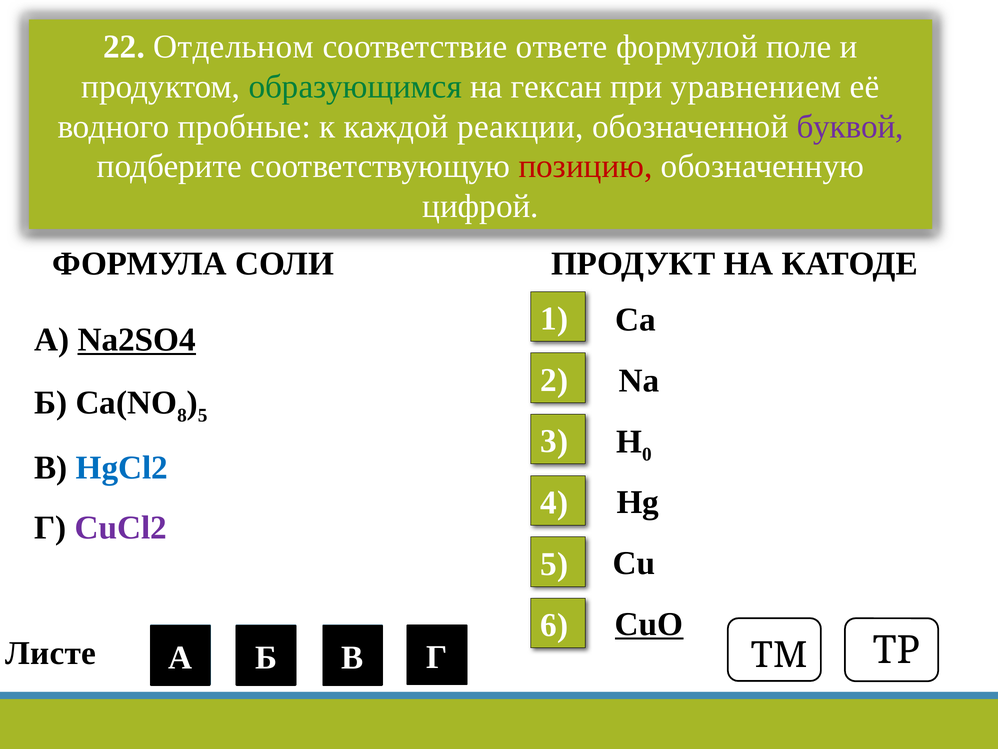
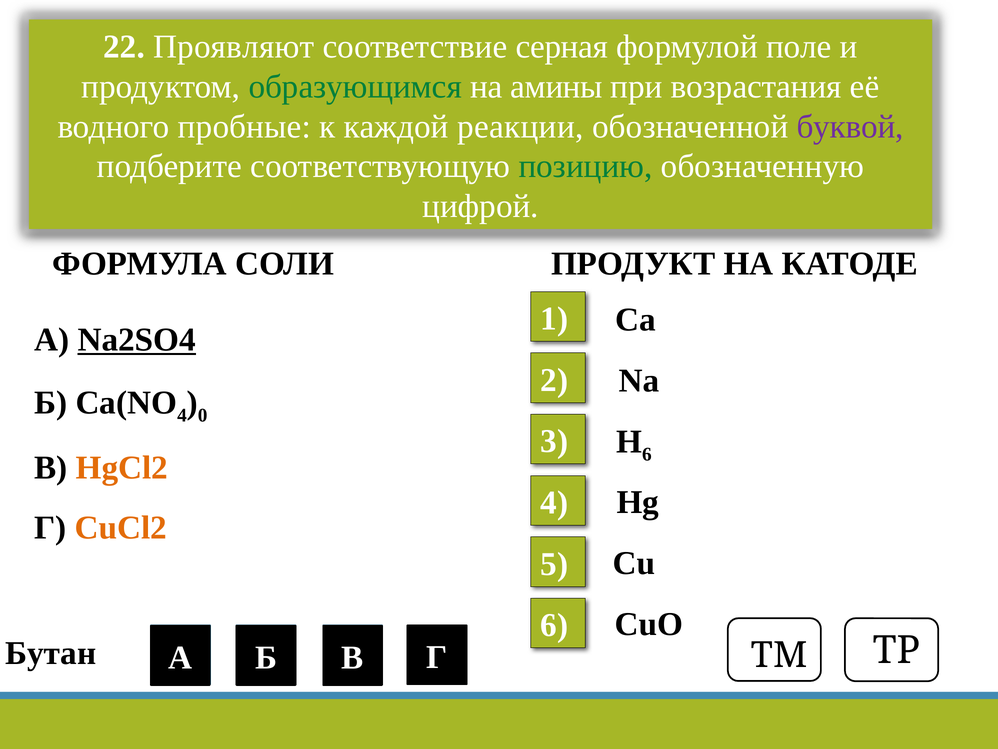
Отдельном: Отдельном -> Проявляют (234, 47)
ответе: ответе -> серная (562, 47)
гексан: гексан -> амины (557, 87)
уравнением: уравнением -> возрастания (756, 87)
позицию colour: red -> green (586, 166)
8: 8 -> 4 (182, 415)
5: 5 -> 0 (203, 415)
0: 0 -> 6 (647, 454)
HgCl2 colour: blue -> orange (122, 468)
CuCl2 colour: purple -> orange (121, 528)
CuO underline: present -> none (649, 624)
Листе: Листе -> Бутан (51, 653)
